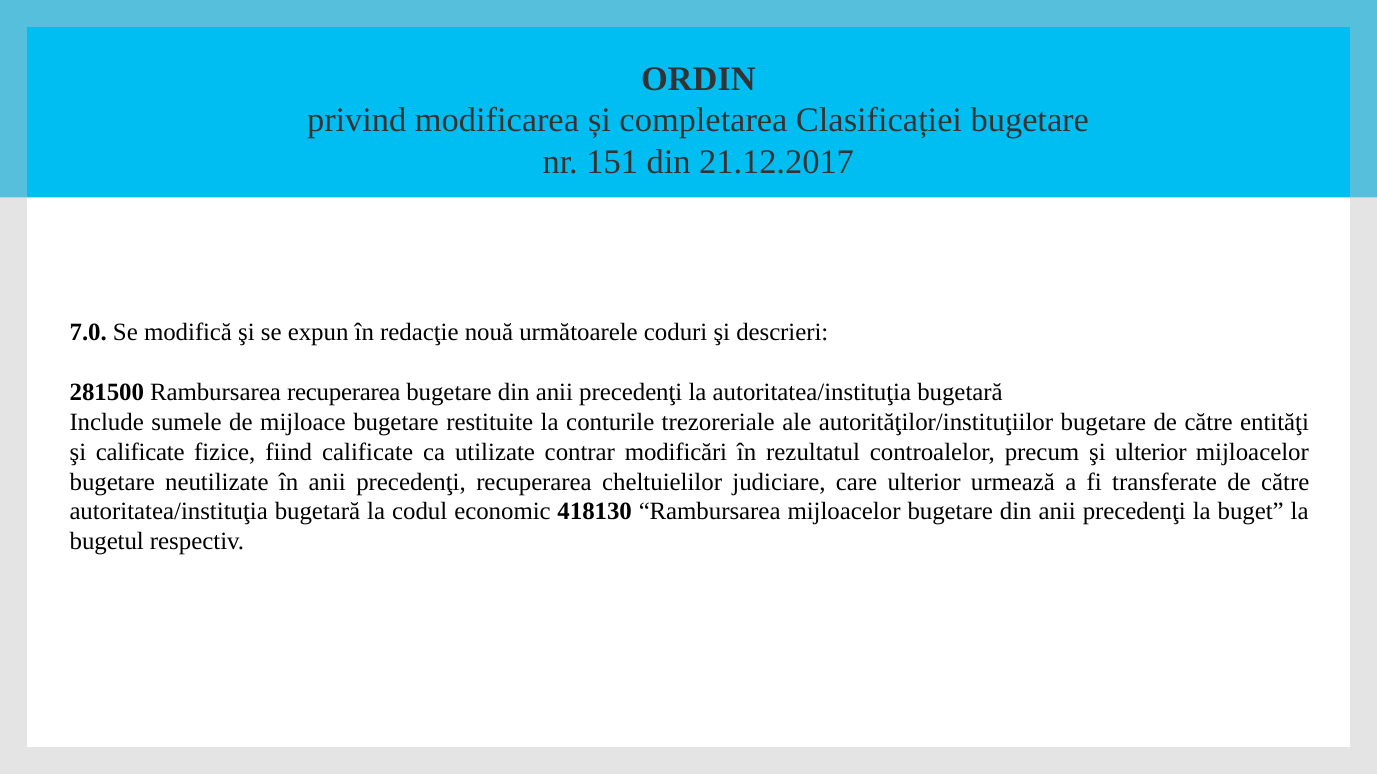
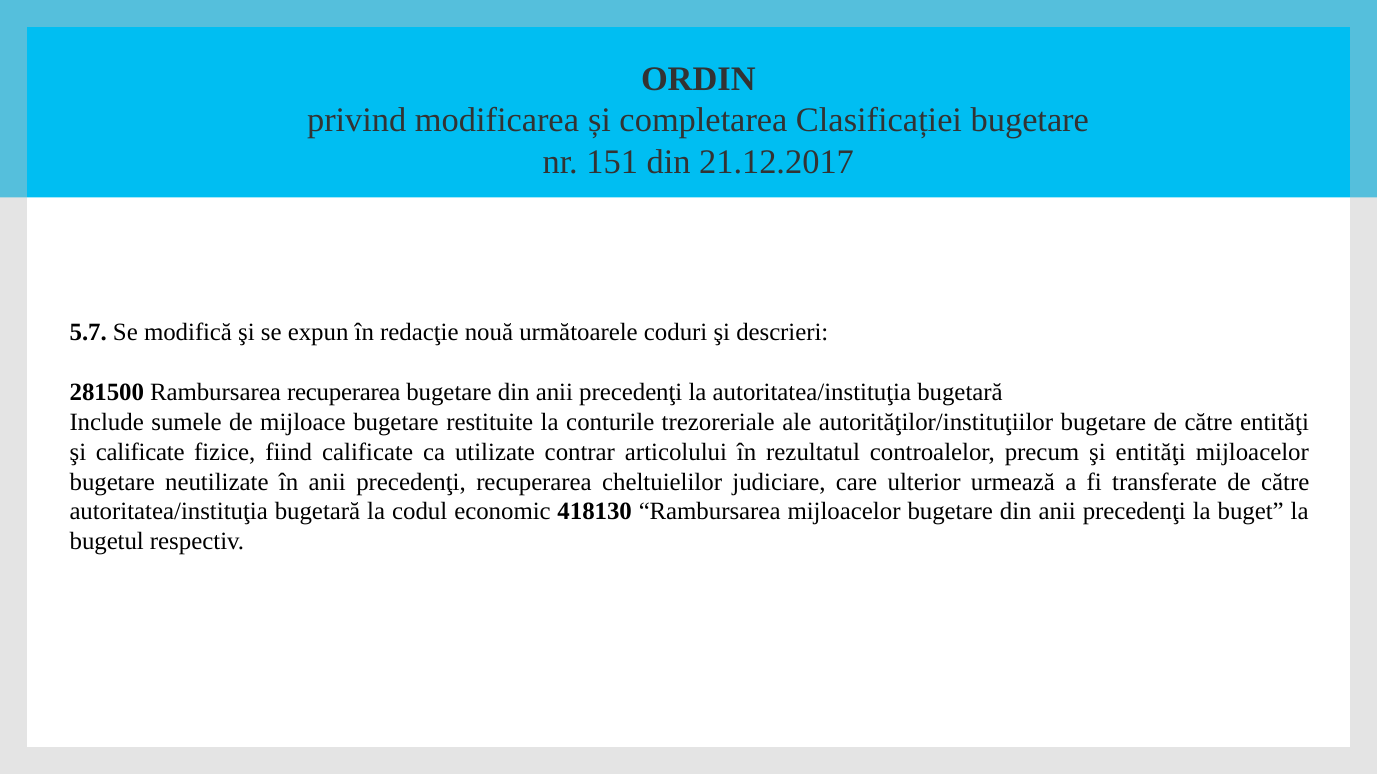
7.0: 7.0 -> 5.7 (88, 333)
modificări: modificări -> articolului (676, 452)
şi ulterior: ulterior -> entităţi (1151, 452)
